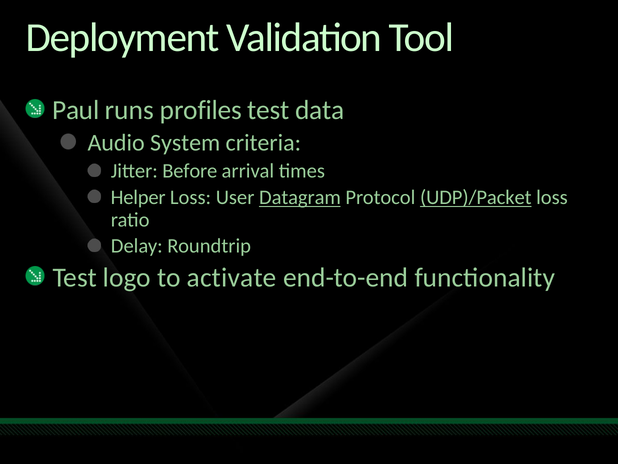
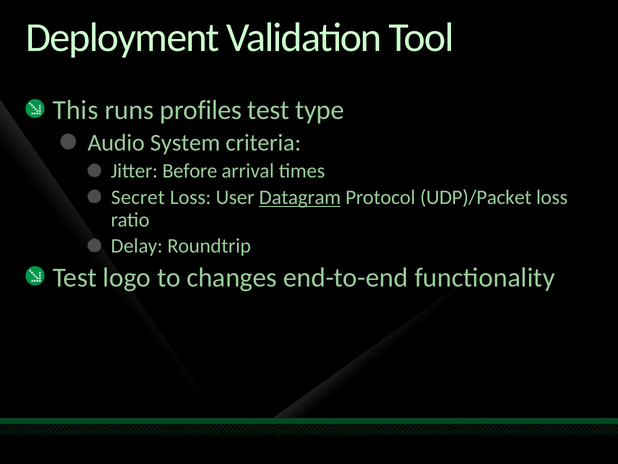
Paul: Paul -> This (75, 110)
data: data -> type (320, 110)
Helper: Helper -> Secret (138, 197)
UDP)/Packet underline: present -> none (476, 197)
activate: activate -> changes (232, 277)
